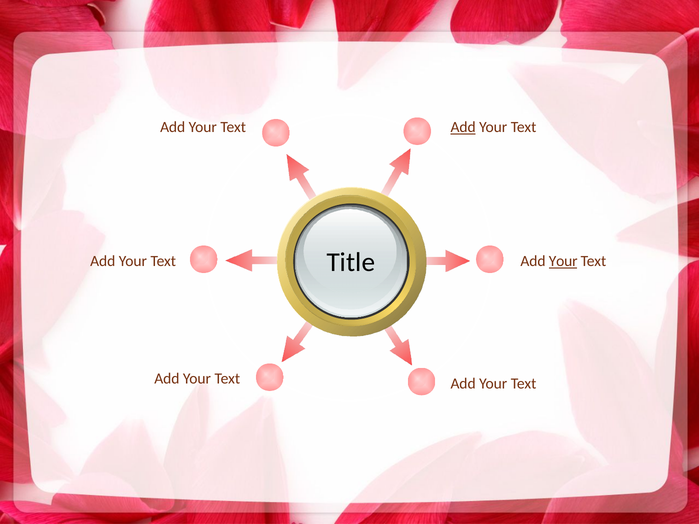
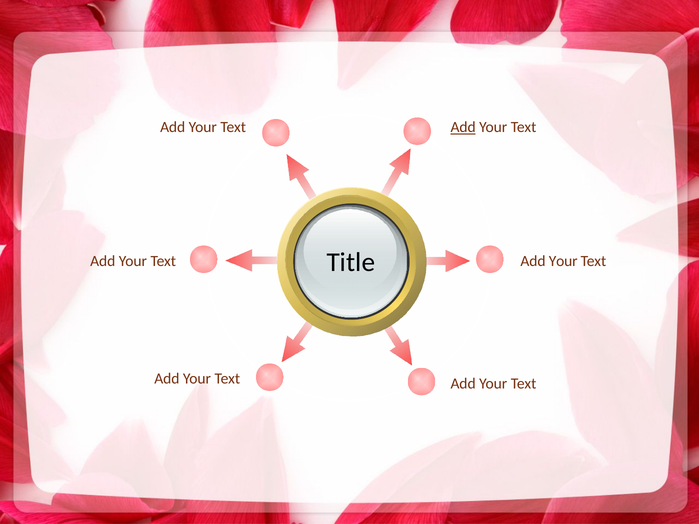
Your underline: present -> none (563, 261)
